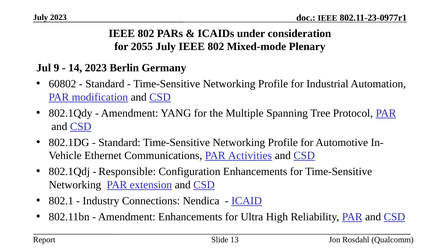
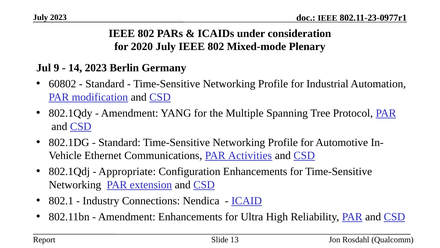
2055: 2055 -> 2020 (142, 47)
Responsible: Responsible -> Appropriate (127, 171)
